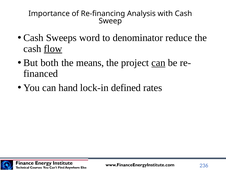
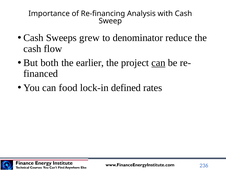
word: word -> grew (90, 38)
flow underline: present -> none (53, 49)
means: means -> earlier (90, 63)
hand: hand -> food (68, 87)
